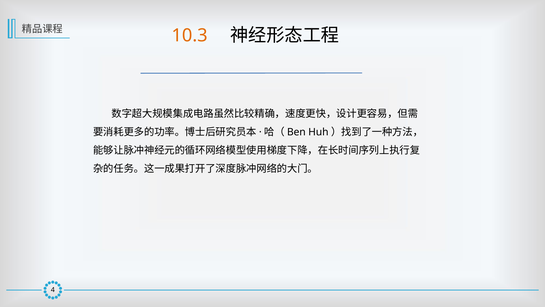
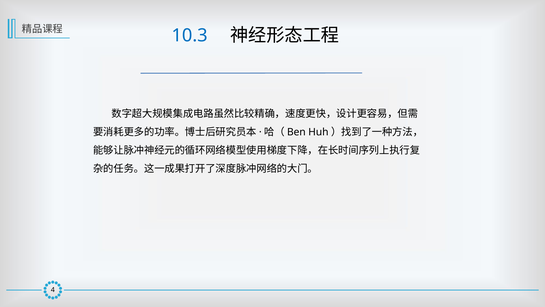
10.3 colour: orange -> blue (190, 36)
